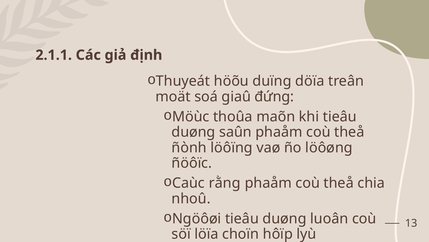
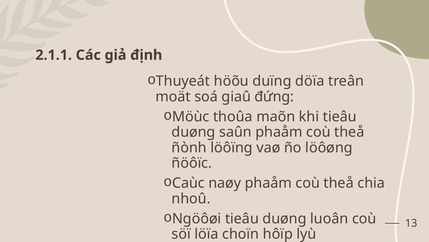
rằng: rằng -> naøy (225, 183)
